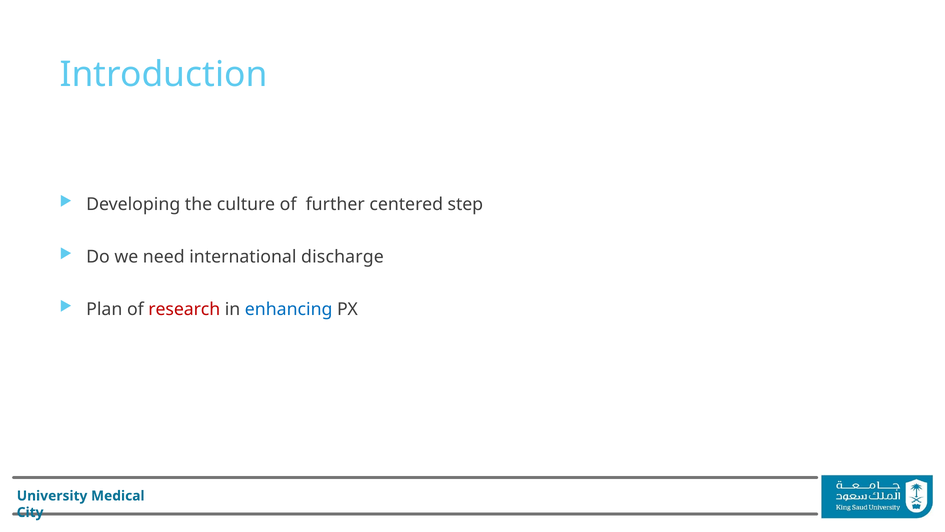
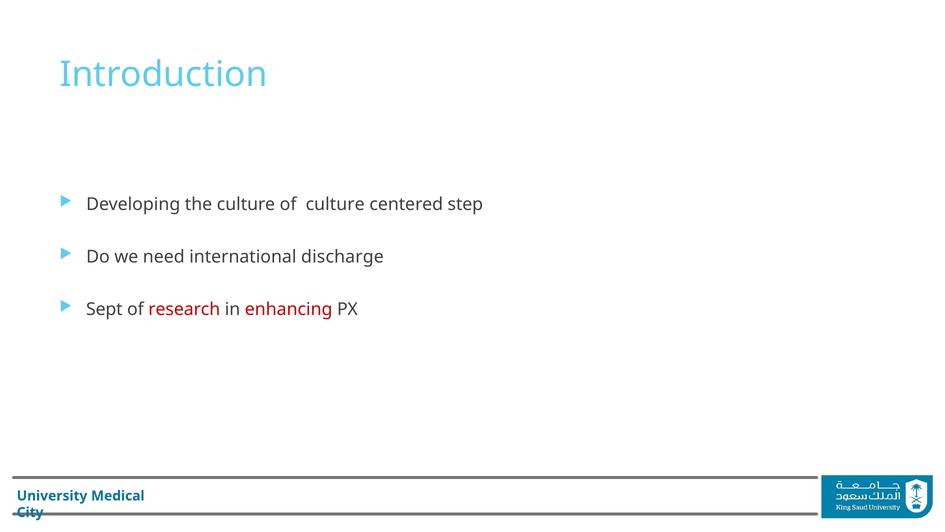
of further: further -> culture (335, 204)
Plan: Plan -> Sept (104, 309)
enhancing colour: blue -> red (289, 309)
